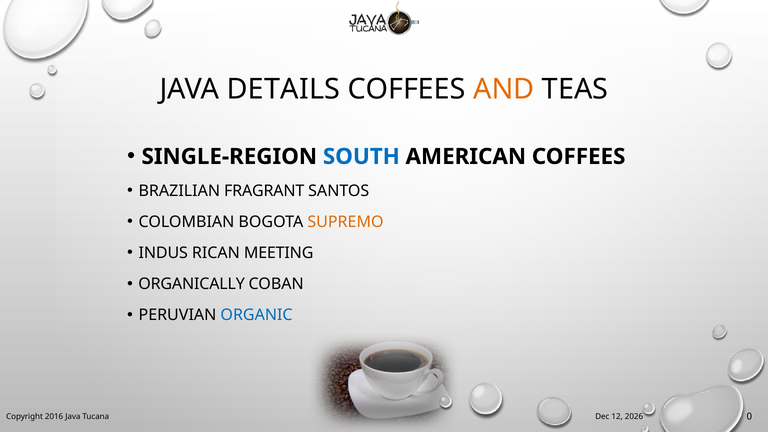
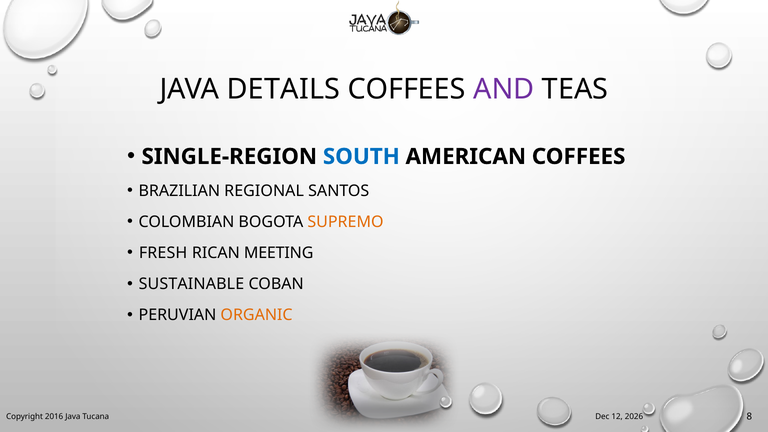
AND colour: orange -> purple (504, 89)
FRAGRANT: FRAGRANT -> REGIONAL (264, 191)
INDUS: INDUS -> FRESH (163, 253)
ORGANICALLY: ORGANICALLY -> SUSTAINABLE (191, 284)
ORGANIC colour: blue -> orange (257, 315)
0: 0 -> 8 (749, 417)
